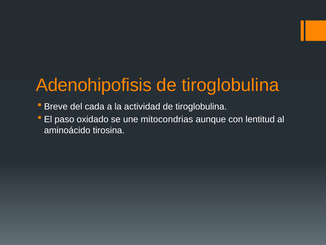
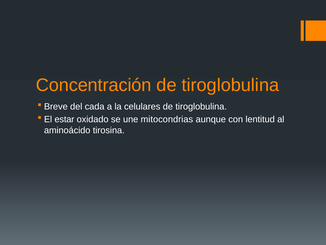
Adenohipofisis: Adenohipofisis -> Concentración (94, 85)
actividad: actividad -> celulares (142, 106)
paso: paso -> estar (64, 119)
